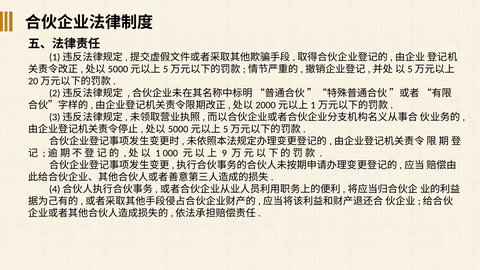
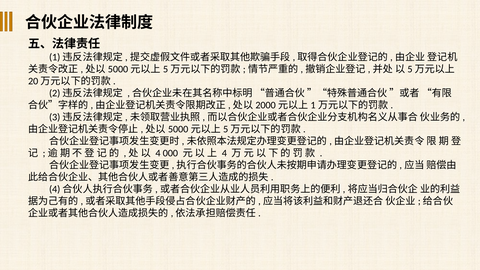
1: 1 -> 4 (158, 153)
9: 9 -> 4 (224, 153)
